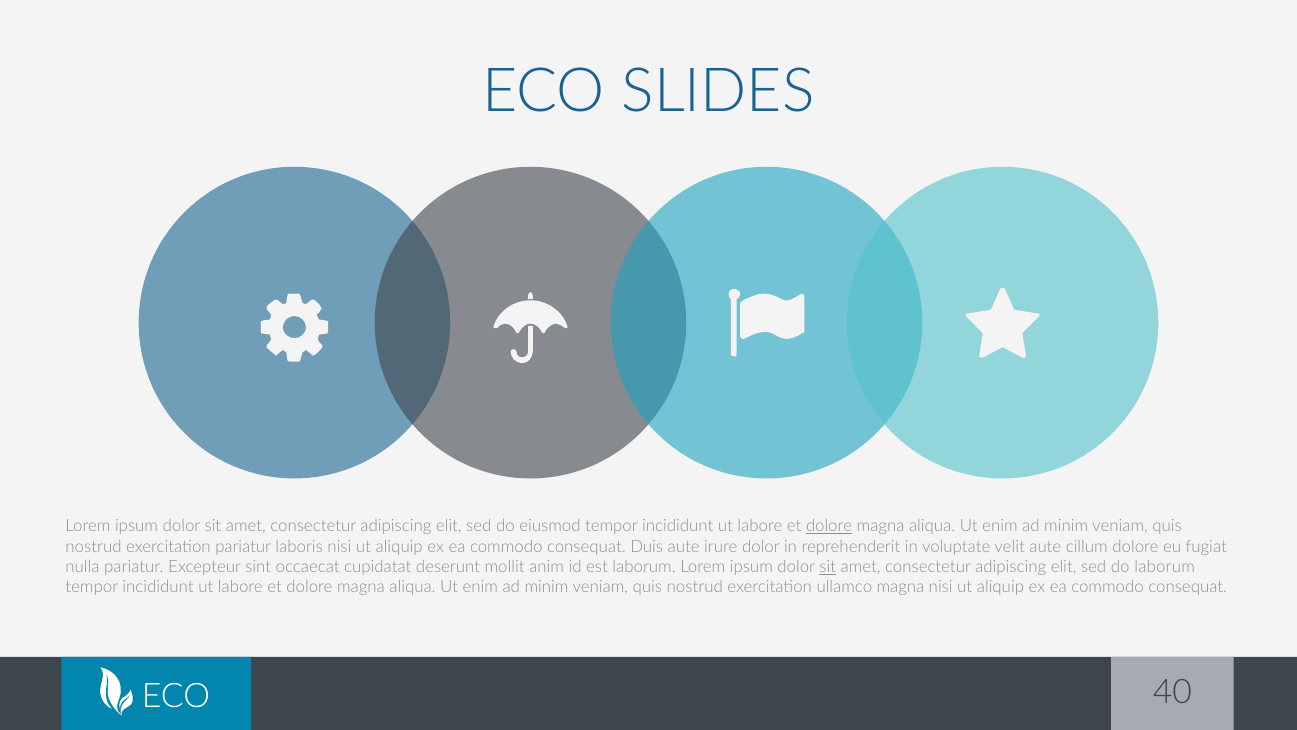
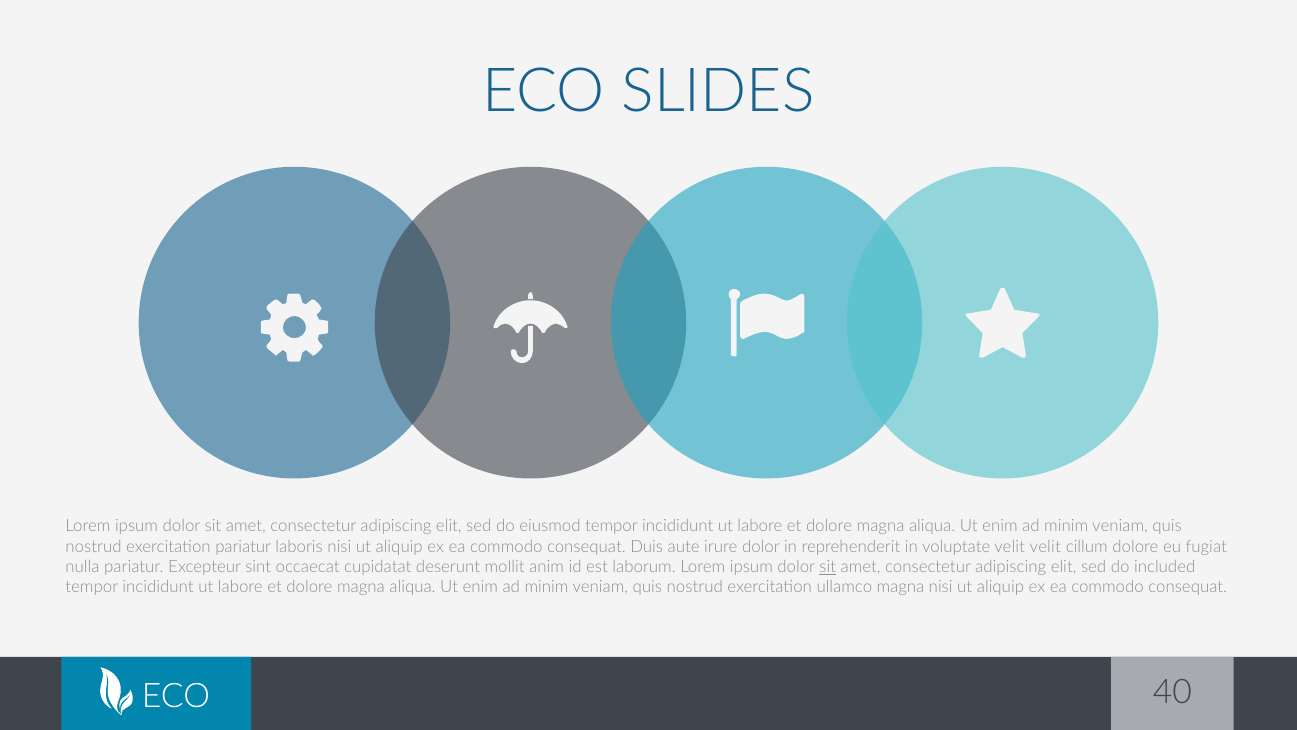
dolore underline: present -> none (829, 526)
velit aute: aute -> velit (1045, 546)
do laborum: laborum -> included (1165, 566)
